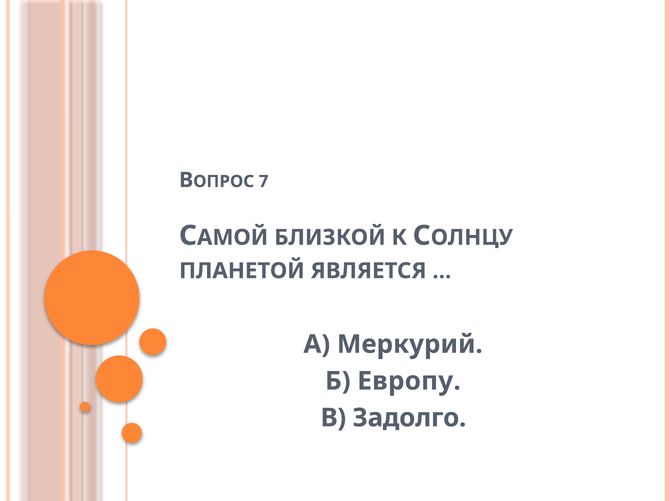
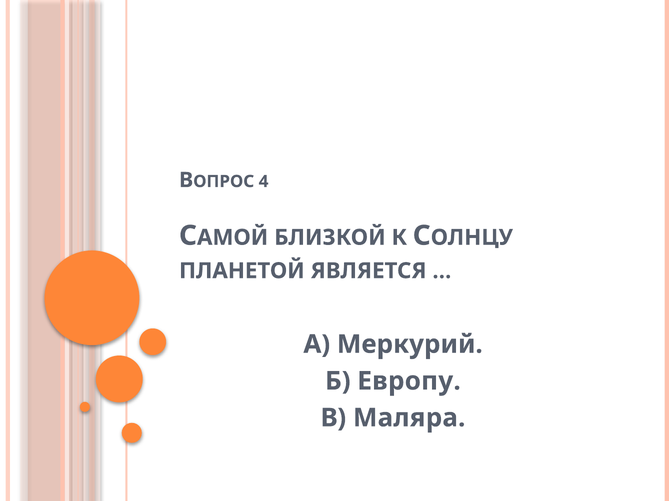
7: 7 -> 4 (264, 182)
Задолго: Задолго -> Маляра (409, 418)
